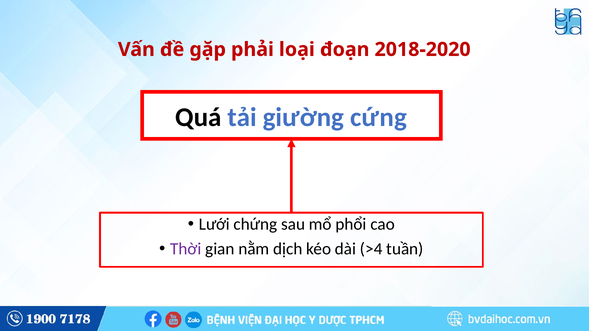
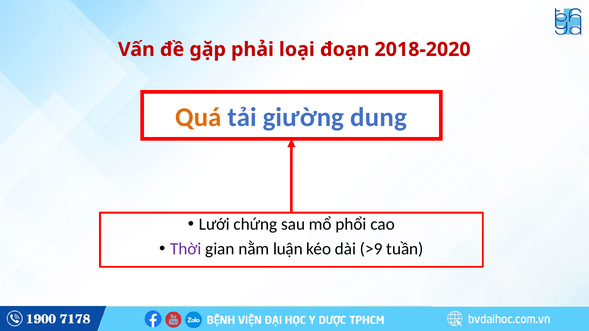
Quá colour: black -> orange (198, 117)
cứng: cứng -> dung (379, 117)
dịch: dịch -> luận (288, 249)
>4: >4 -> >9 (371, 249)
